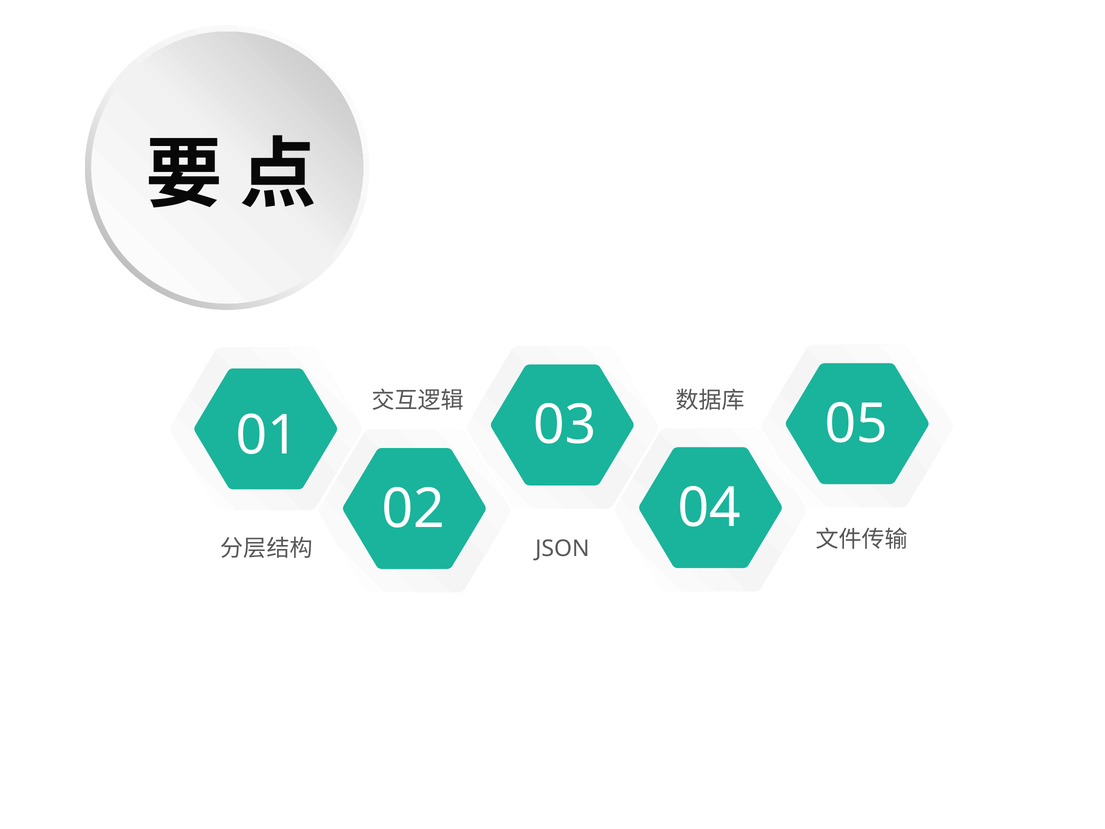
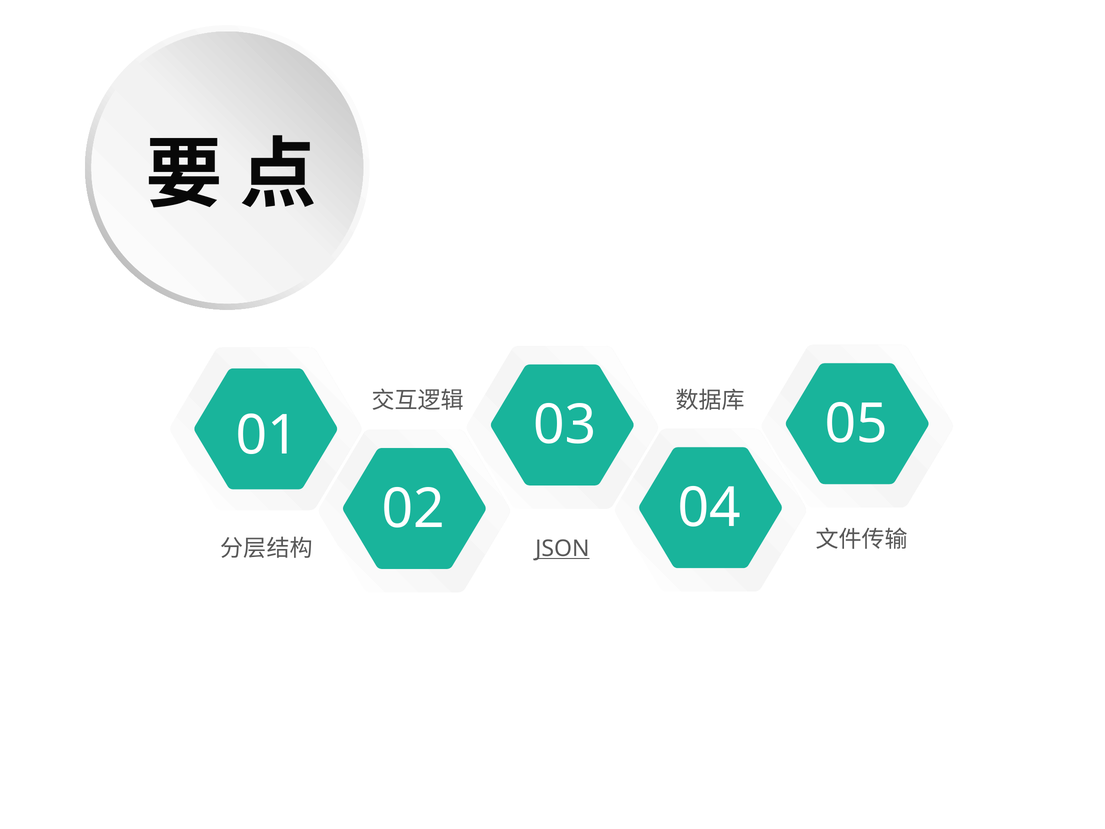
JSON underline: none -> present (562, 548)
